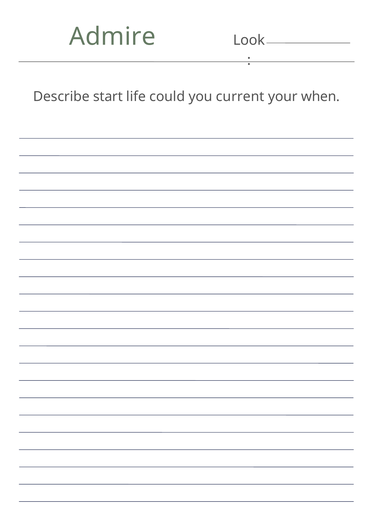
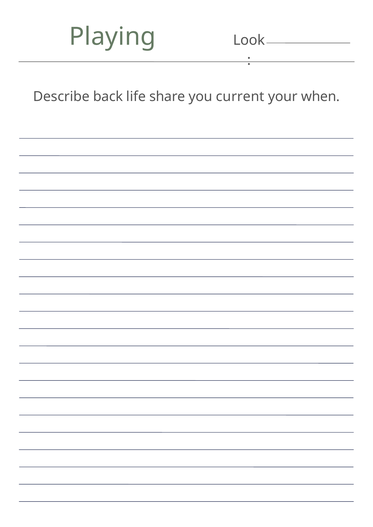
Admire: Admire -> Playing (112, 37)
start: start -> back (108, 97)
could: could -> share (167, 97)
